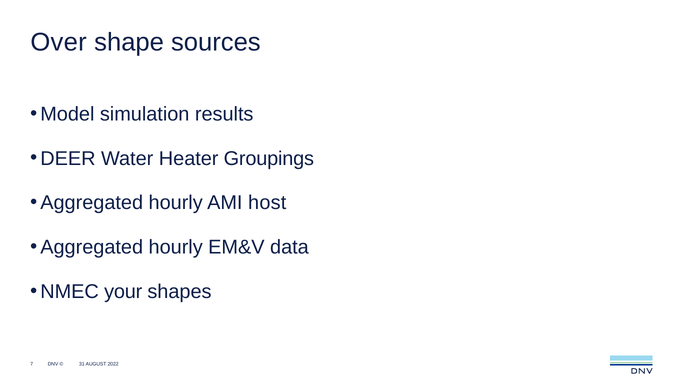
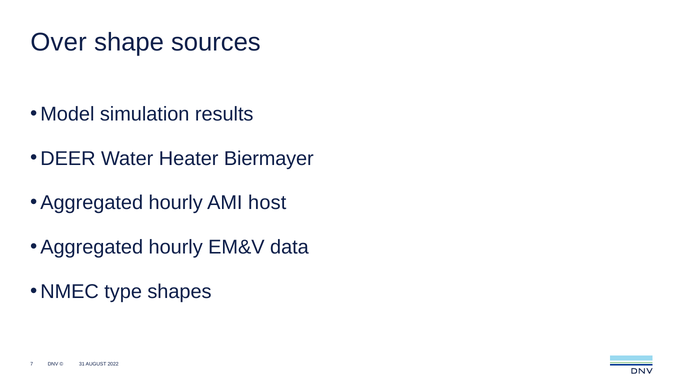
Groupings: Groupings -> Biermayer (269, 159)
your: your -> type (123, 292)
